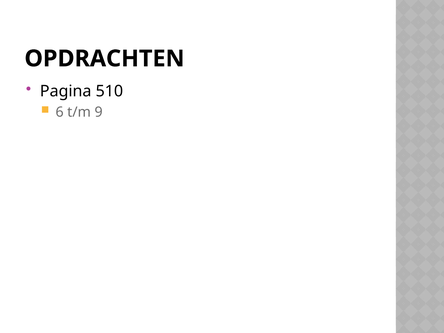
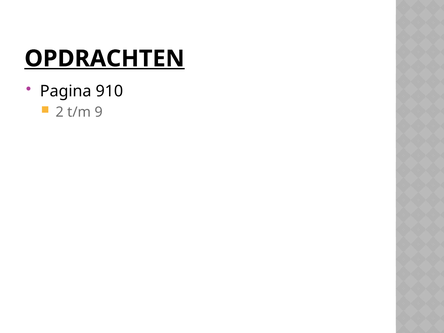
OPDRACHTEN underline: none -> present (104, 59)
510: 510 -> 910 (109, 91)
6: 6 -> 2 (60, 112)
